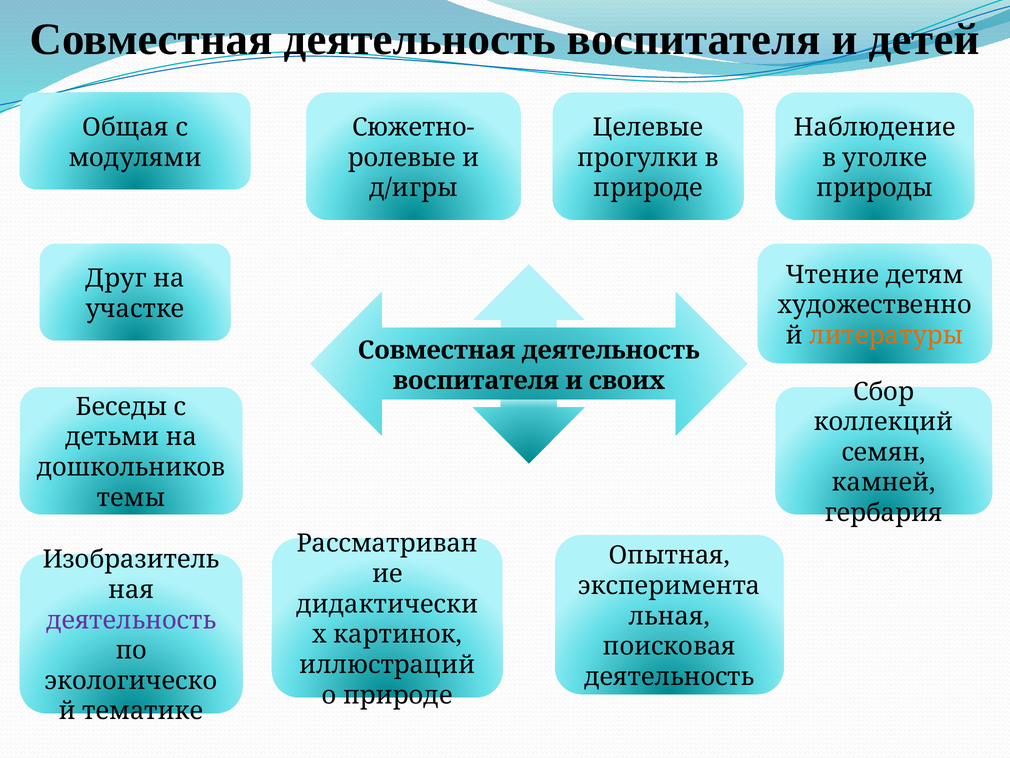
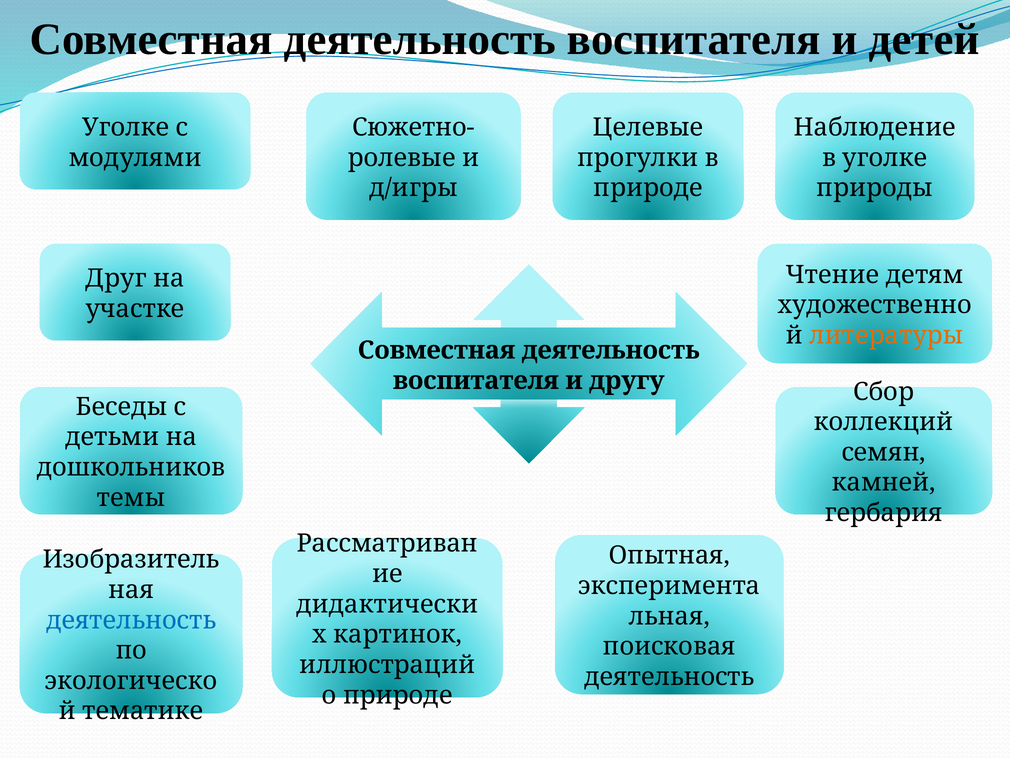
Общая: Общая -> Уголке (126, 127)
своих: своих -> другу (627, 380)
деятельность colour: purple -> blue (131, 620)
